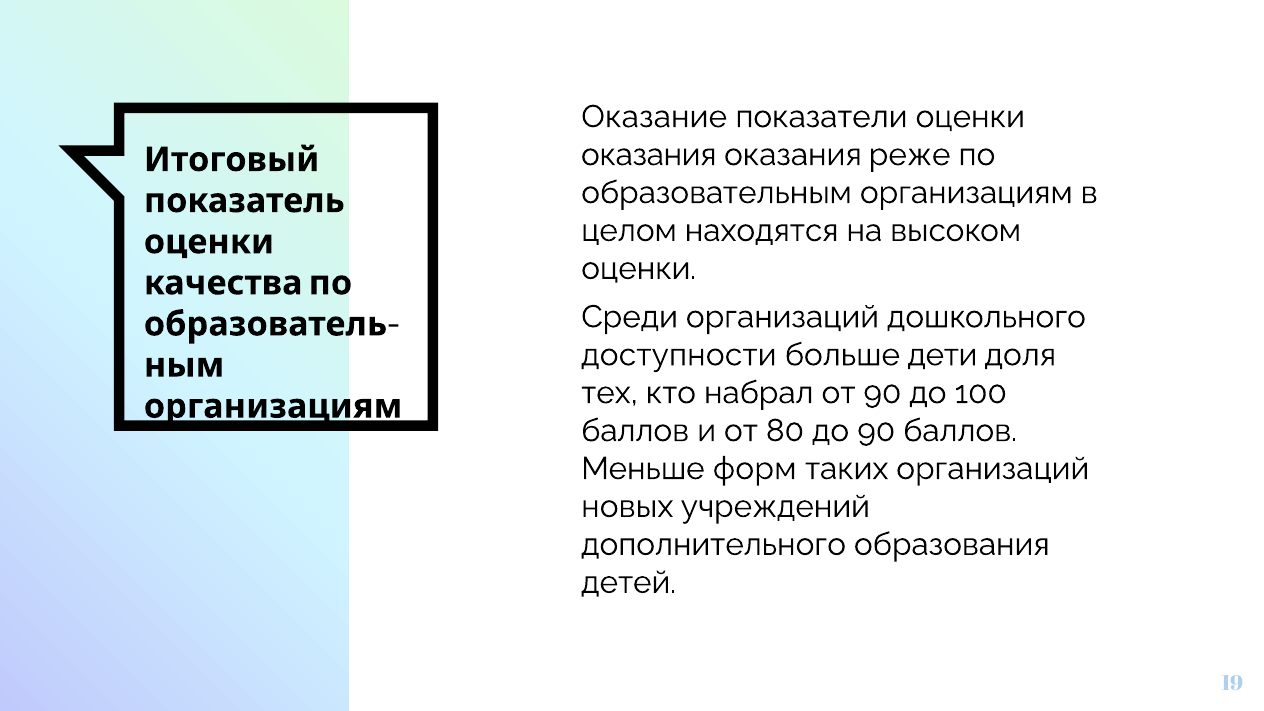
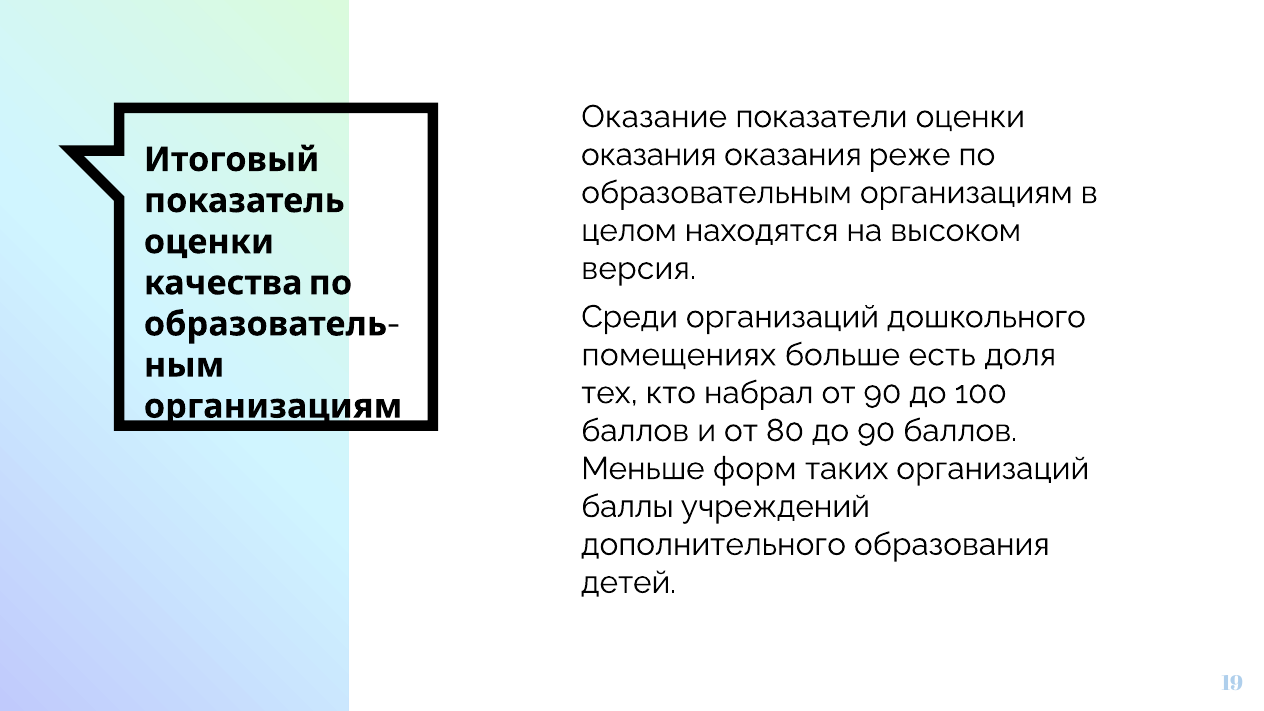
оценки: оценки -> версия (639, 268)
доступности: доступности -> помещениях (679, 355)
дети: дети -> есть (942, 355)
новых: новых -> баллы (627, 507)
